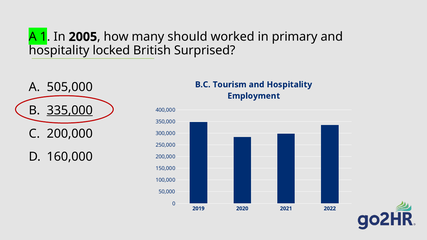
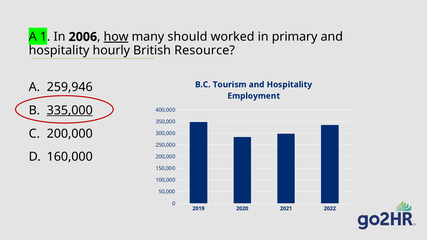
2005: 2005 -> 2006 (83, 37)
how underline: none -> present (116, 37)
locked: locked -> hourly (111, 50)
Surprised: Surprised -> Resource (205, 50)
505,000: 505,000 -> 259,946 (70, 87)
